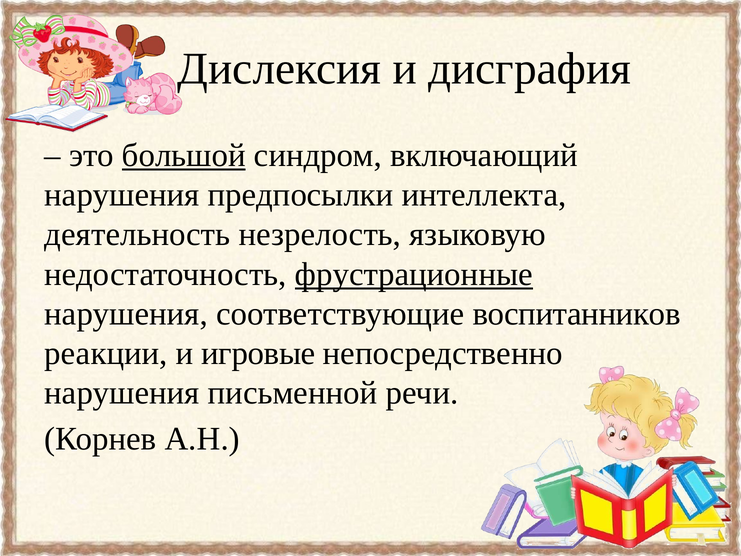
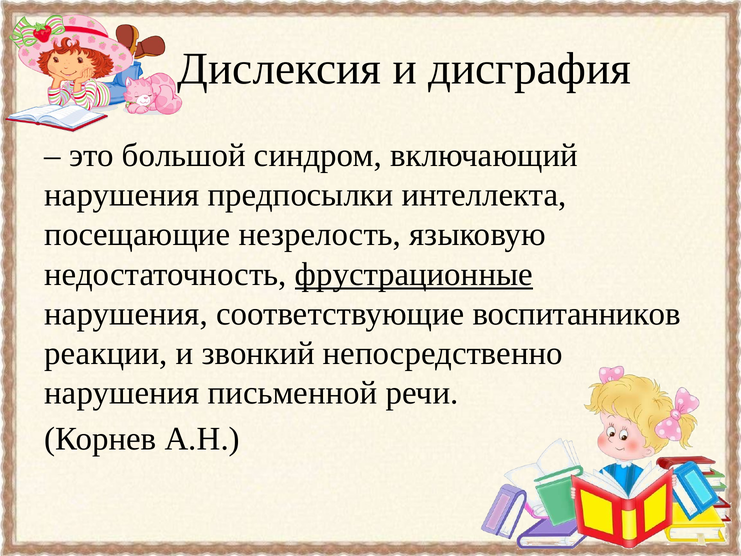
большой underline: present -> none (184, 155)
деятельность: деятельность -> посещающие (137, 235)
игровые: игровые -> звонкий (258, 353)
